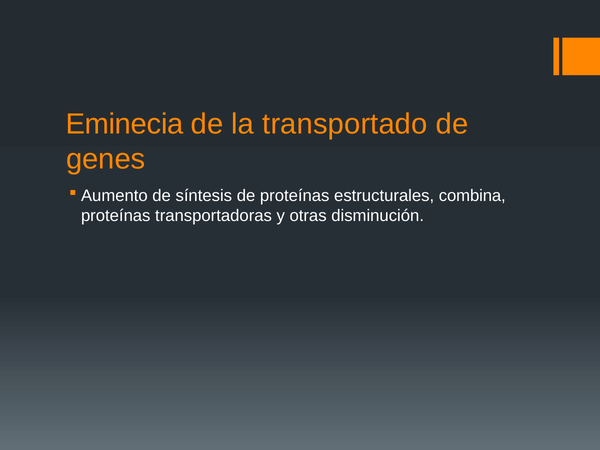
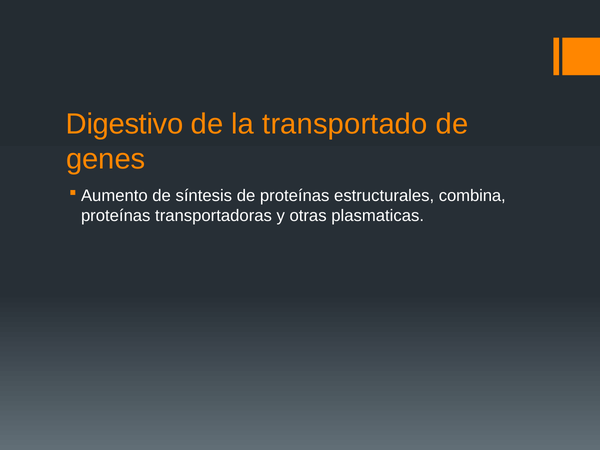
Eminecia: Eminecia -> Digestivo (125, 124)
disminución: disminución -> plasmaticas (378, 216)
